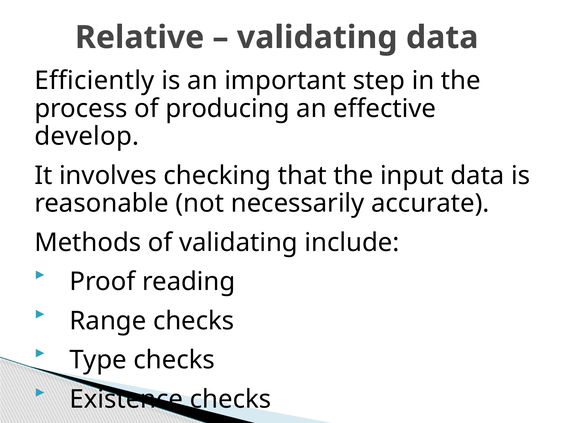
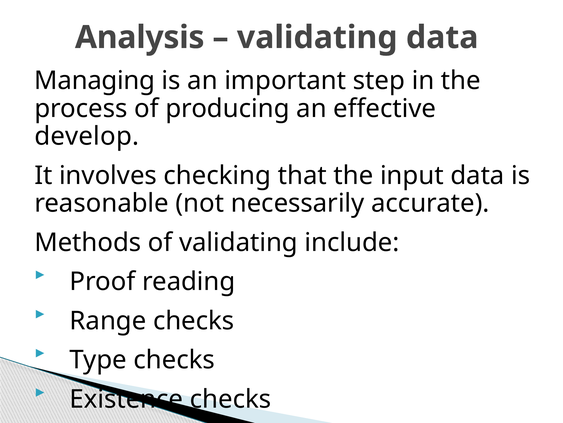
Relative: Relative -> Analysis (140, 37)
Efficiently: Efficiently -> Managing (95, 80)
